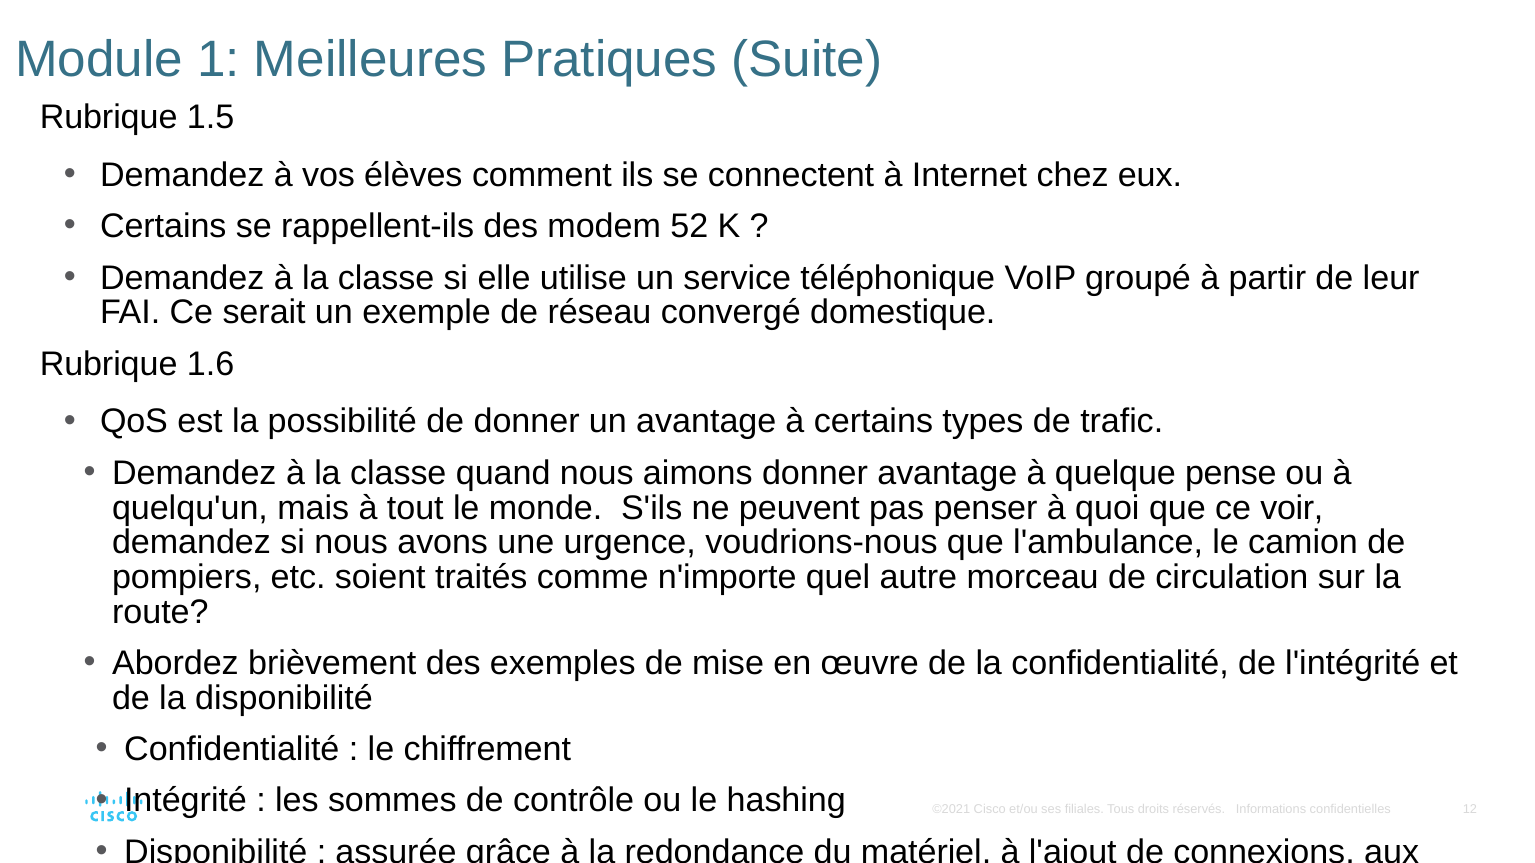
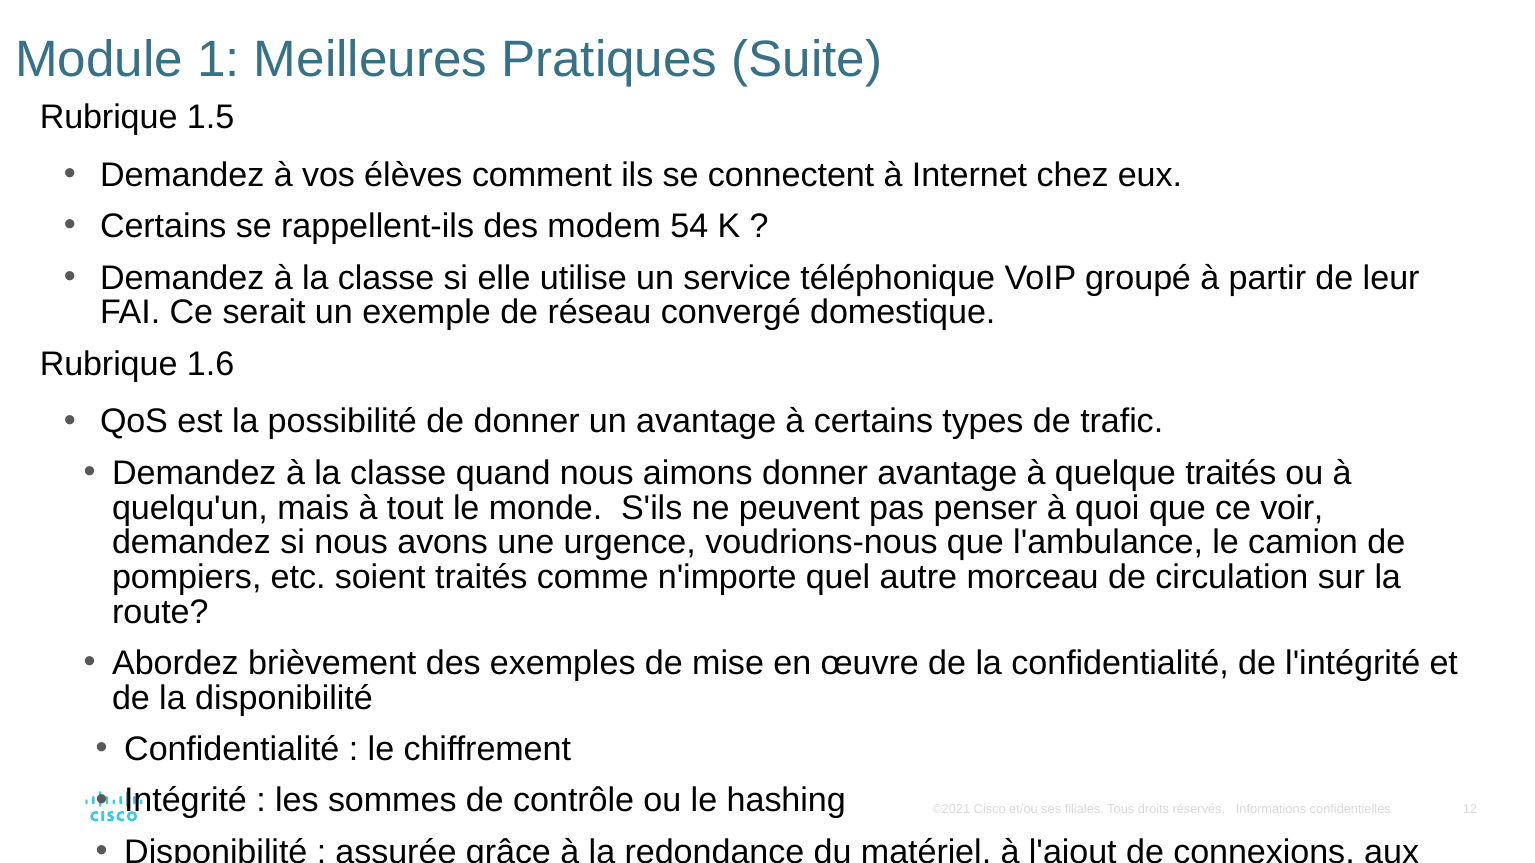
52: 52 -> 54 (689, 227)
quelque pense: pense -> traités (1231, 473)
